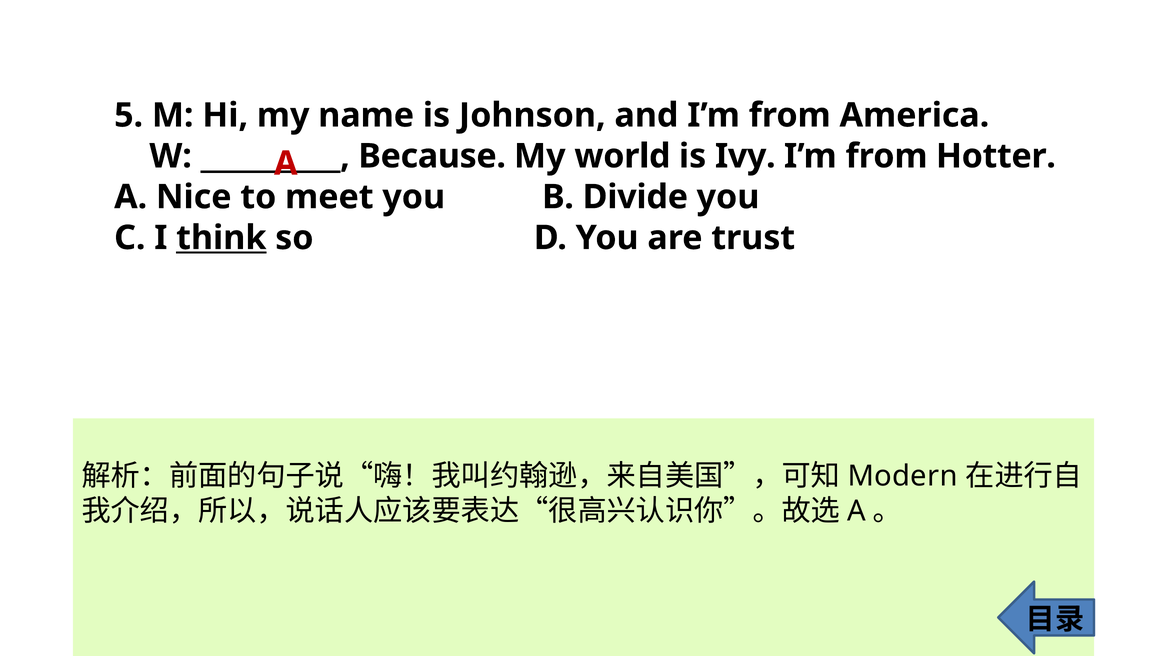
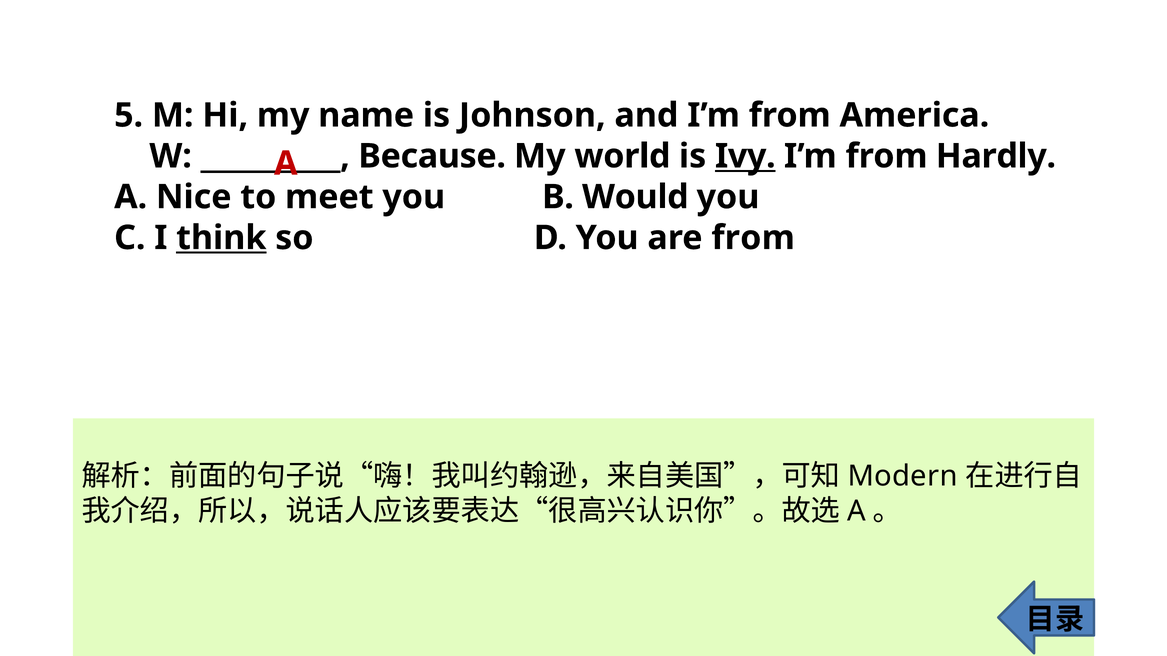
Ivy underline: none -> present (745, 156)
Hotter: Hotter -> Hardly (996, 156)
Divide: Divide -> Would (635, 197)
are trust: trust -> from (753, 238)
